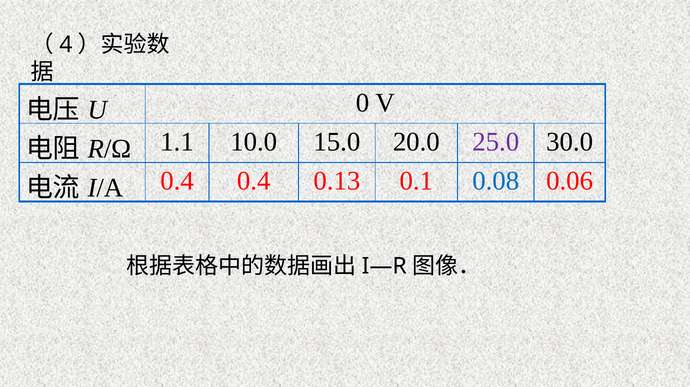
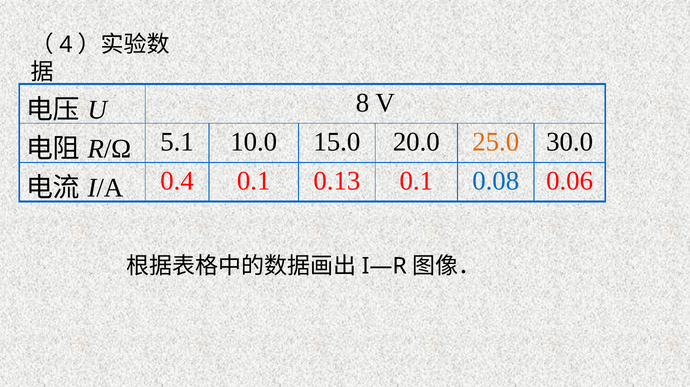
0: 0 -> 8 (363, 103)
1.1: 1.1 -> 5.1 (177, 142)
25.0 colour: purple -> orange (496, 142)
0.4 0.4: 0.4 -> 0.1 (254, 181)
